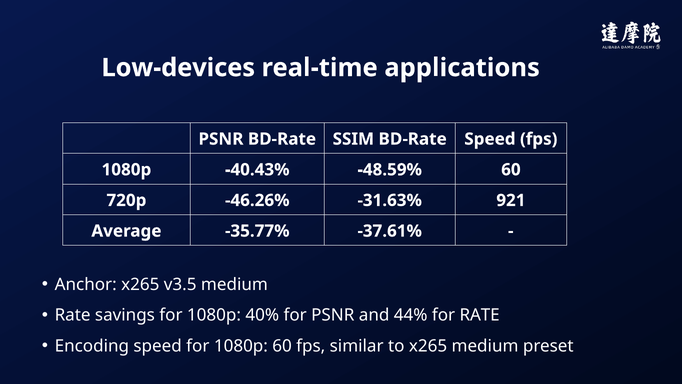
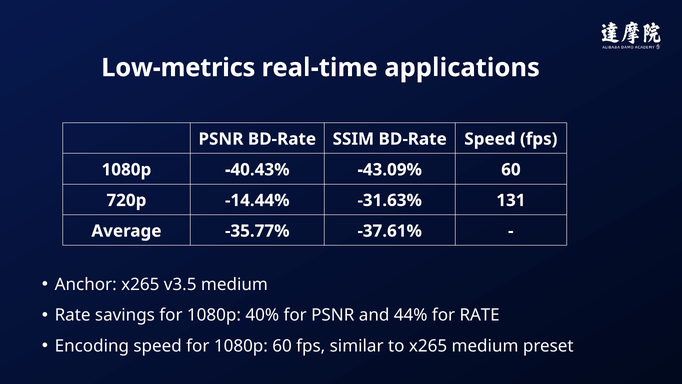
Low-devices: Low-devices -> Low-metrics (178, 68)
-48.59%: -48.59% -> -43.09% (390, 170)
-46.26%: -46.26% -> -14.44% (257, 200)
921: 921 -> 131 (511, 200)
